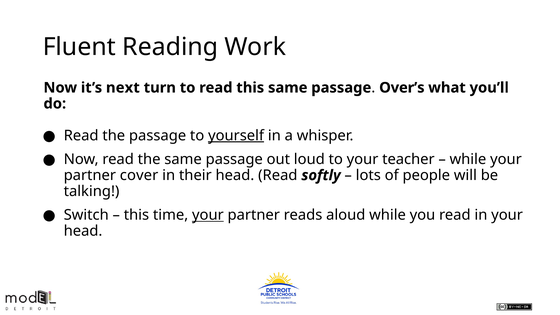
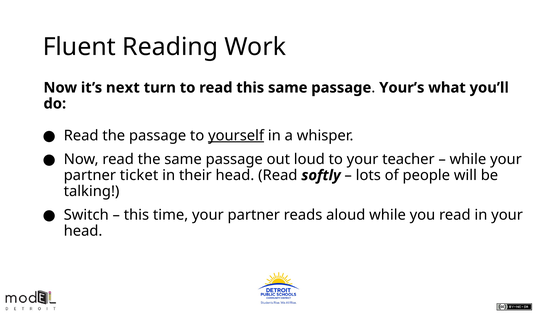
Over’s: Over’s -> Your’s (402, 88)
cover: cover -> ticket (139, 175)
your underline: present -> none (208, 215)
